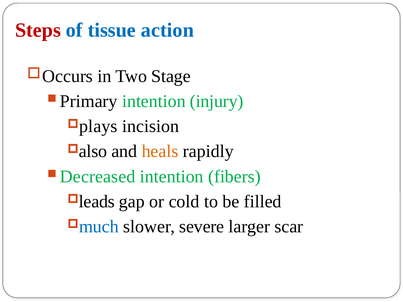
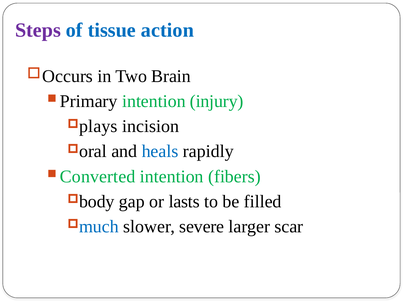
Steps colour: red -> purple (38, 30)
Stage: Stage -> Brain (171, 76)
also: also -> oral (93, 152)
heals colour: orange -> blue (160, 152)
Decreased: Decreased -> Converted (98, 177)
leads: leads -> body (97, 202)
cold: cold -> lasts (184, 202)
